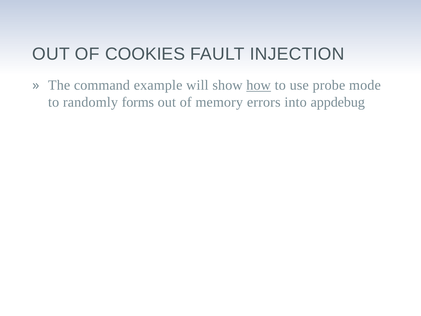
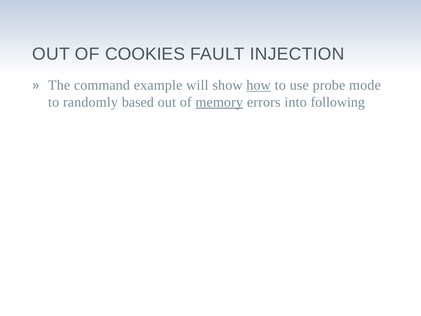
forms: forms -> based (138, 102)
memory underline: none -> present (219, 102)
appdebug: appdebug -> following (338, 102)
